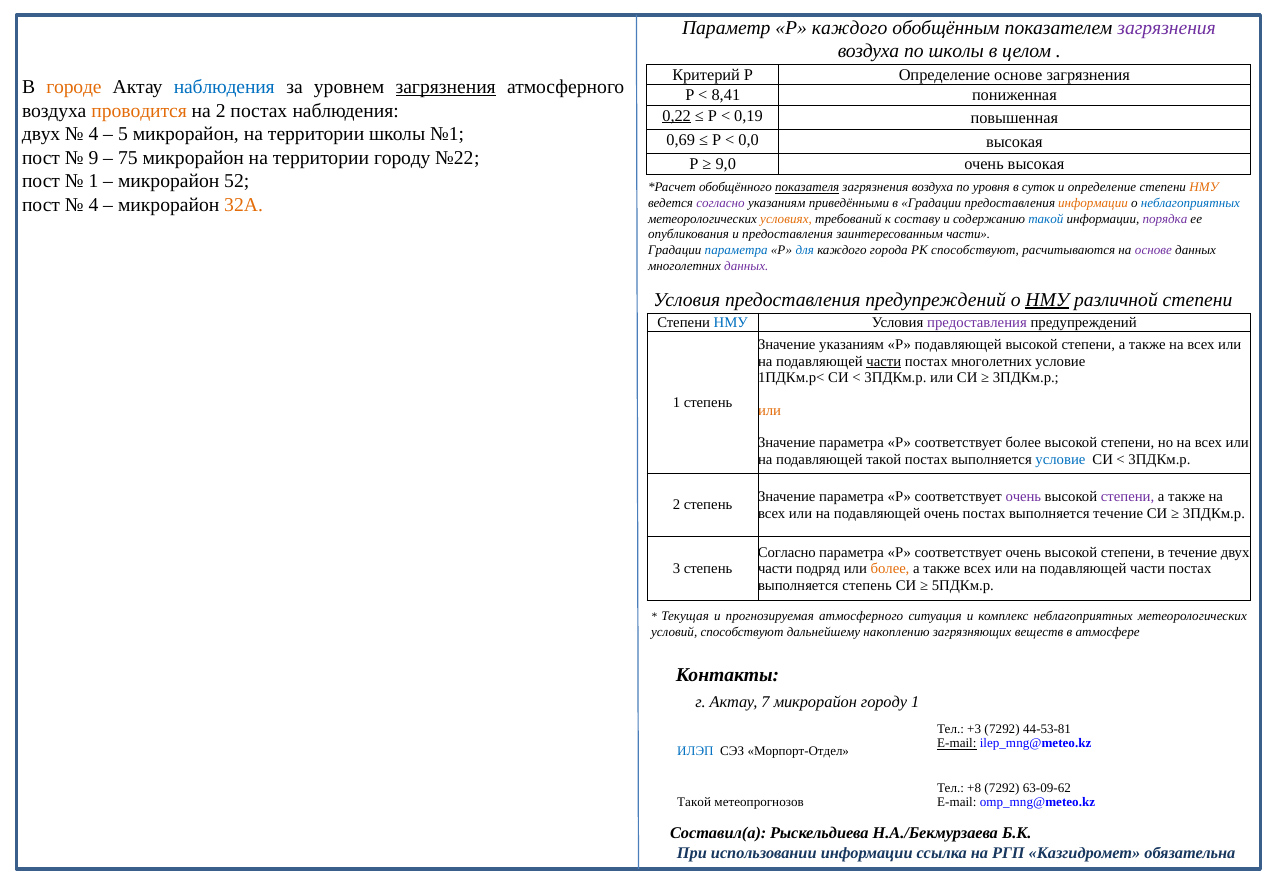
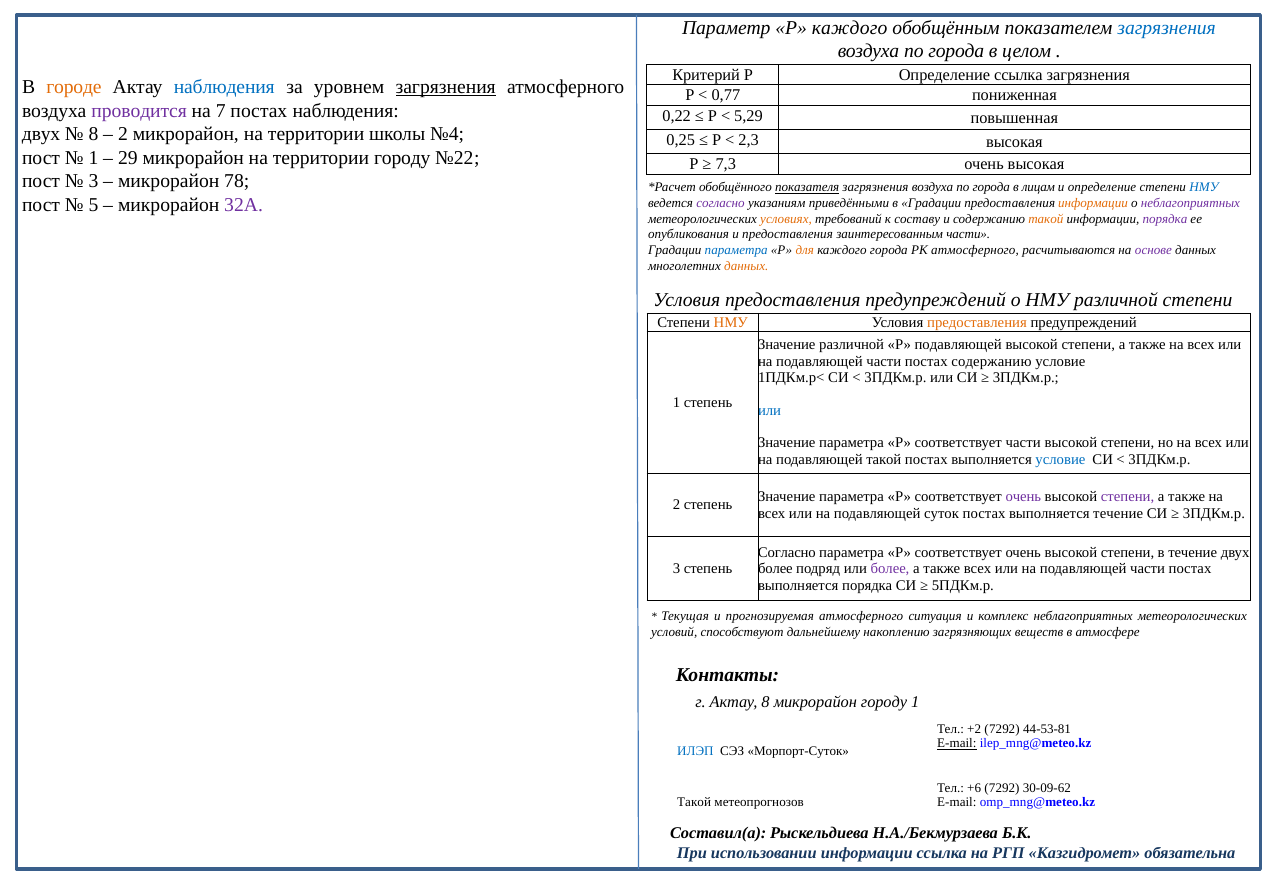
загрязнения colour: purple -> blue (1167, 28)
школы: школы -> города (956, 51)
Определение основе: основе -> ссылка (1018, 75)
8,41: 8,41 -> 0,77 (726, 95)
проводится colour: orange -> purple (139, 111)
на 2: 2 -> 7 (221, 111)
0,22 underline: present -> none (677, 116)
0,19: 0,19 -> 5,29 (749, 116)
4: 4 -> 8 (93, 134)
5: 5 -> 2 (123, 134)
№1: №1 -> №4 (447, 134)
0,69: 0,69 -> 0,25 (681, 140)
0,0: 0,0 -> 2,3 (749, 140)
9: 9 -> 1 (93, 158)
75: 75 -> 29 (128, 158)
9,0: 9,0 -> 7,3 (726, 164)
1: 1 -> 3 (93, 181)
52: 52 -> 78 (237, 181)
уровня: уровня -> города (991, 188)
суток: суток -> лицам (1038, 188)
НМУ colour: orange -> blue (1204, 188)
4: 4 -> 5 (93, 205)
32А colour: orange -> purple (244, 205)
неблагоприятных colour: blue -> purple (1190, 203)
такой colour: blue -> orange (1046, 219)
для colour: blue -> orange (805, 250)
РК способствуют: способствуют -> атмосферного (975, 250)
данных colour: purple -> orange (746, 266)
НМУ underline: present -> none (1047, 300)
НМУ colour: blue -> orange (731, 322)
предоставления colour: purple -> orange (977, 322)
Значение указаниям: указаниям -> различной (852, 345)
части underline: present -> none (884, 361)
постах многолетних: многолетних -> содержанию (991, 361)
или colour: orange -> blue (770, 410)
соответствует более: более -> части (1023, 443)
подавляющей очень: очень -> суток (942, 513)
части: части -> более (775, 569)
более colour: orange -> purple (890, 569)
выполняется степень: степень -> порядка (867, 585)
Актау 7: 7 -> 8 (765, 702)
+3: +3 -> +2 (974, 729)
Морпорт-Отдел: Морпорт-Отдел -> Морпорт-Суток (798, 751)
+8: +8 -> +6 (974, 788)
63-09-62: 63-09-62 -> 30-09-62 (1047, 788)
